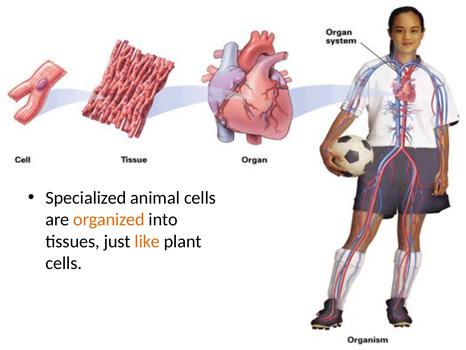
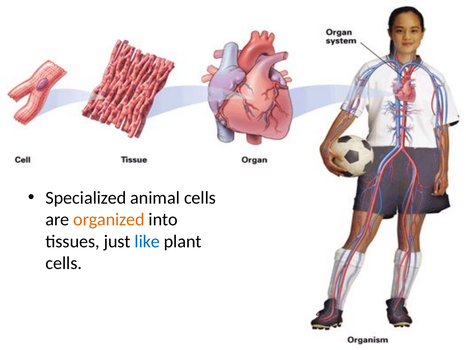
like colour: orange -> blue (147, 241)
